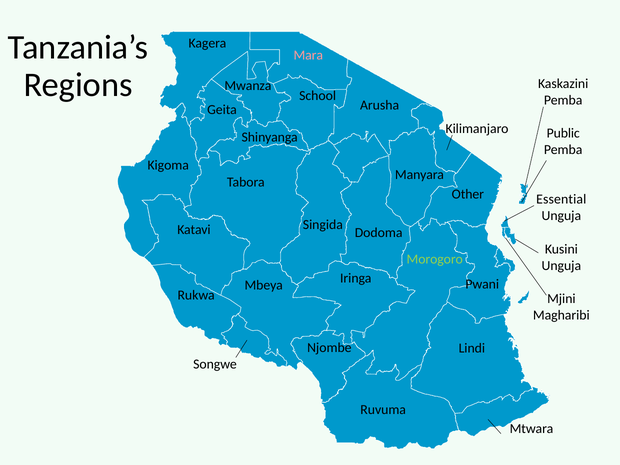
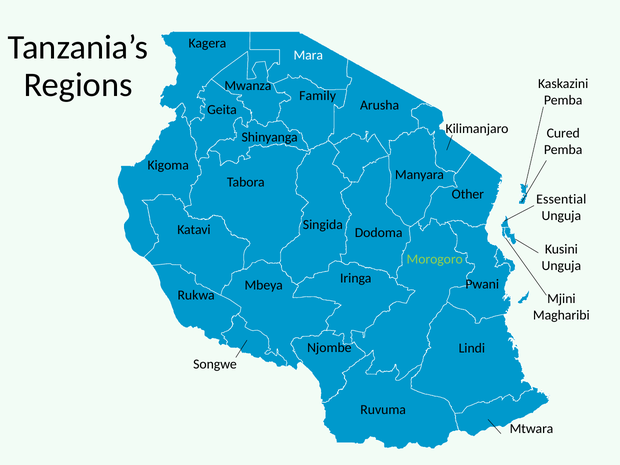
Mara colour: pink -> white (308, 55)
School: School -> Family (318, 95)
Public: Public -> Cured (563, 133)
